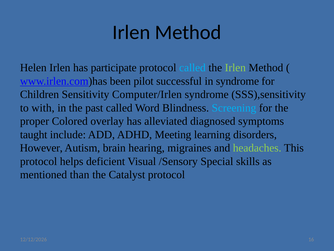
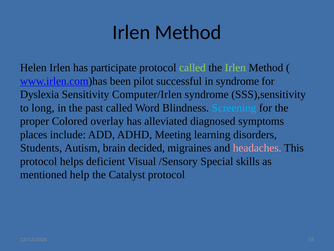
called colour: light blue -> light green (192, 68)
Children: Children -> Dyslexia (40, 94)
with: with -> long (43, 108)
taught: taught -> places (34, 134)
However: However -> Students (41, 148)
hearing: hearing -> decided (147, 148)
headaches colour: light green -> pink (257, 148)
than: than -> help (80, 174)
